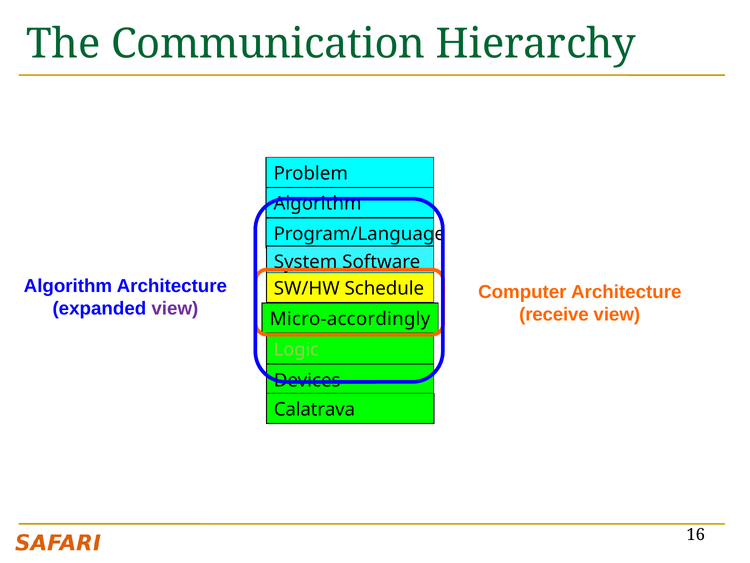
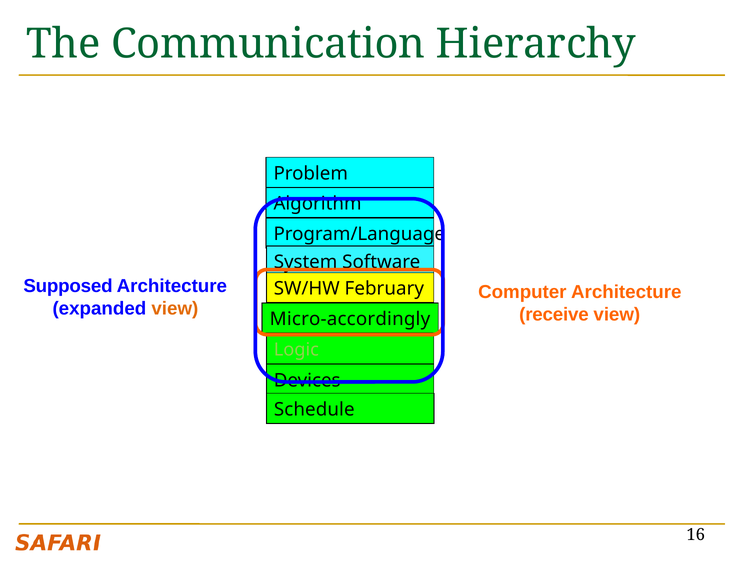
Algorithm: Algorithm -> Supposed (68, 286)
Schedule: Schedule -> February (384, 289)
view colour: purple -> orange (175, 308)
Calatrava: Calatrava -> Schedule (314, 409)
